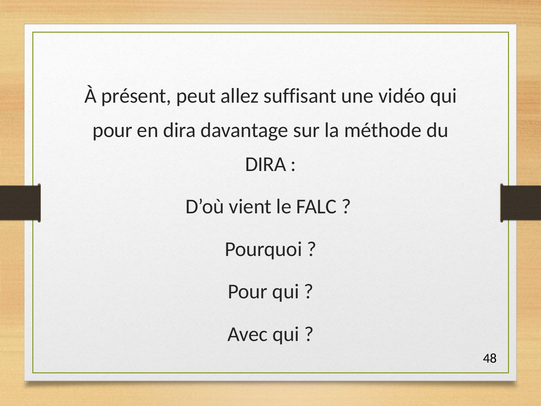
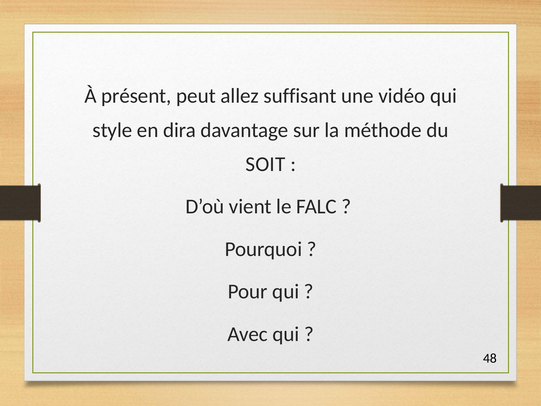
pour: pour -> style (112, 130)
DIRA: DIRA -> SOIT (265, 164)
